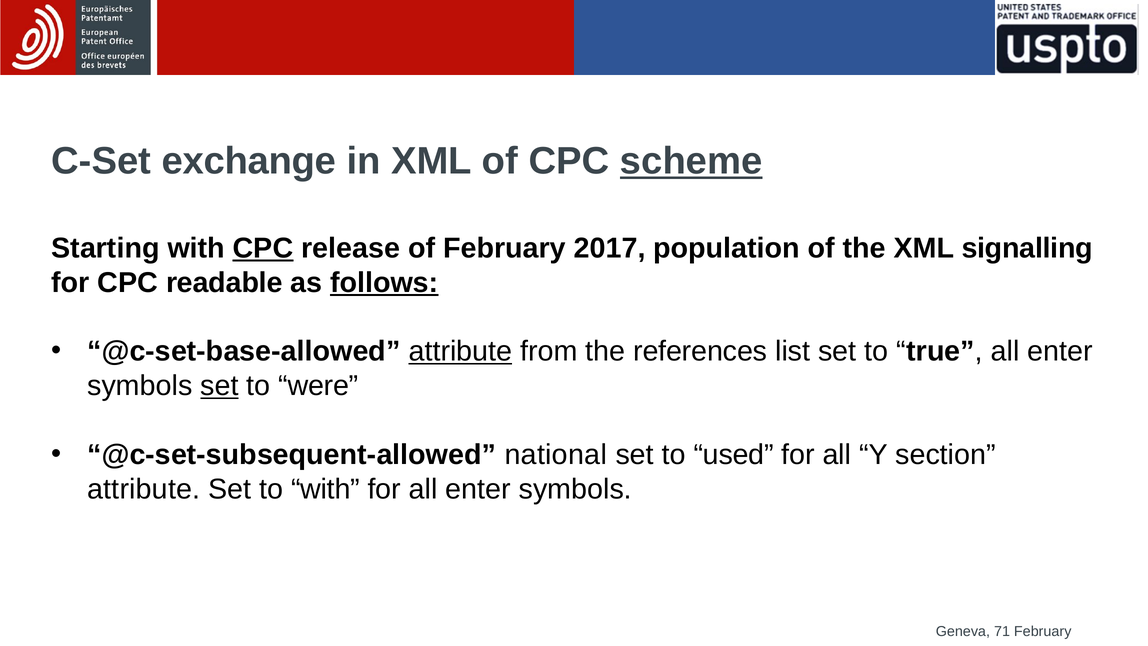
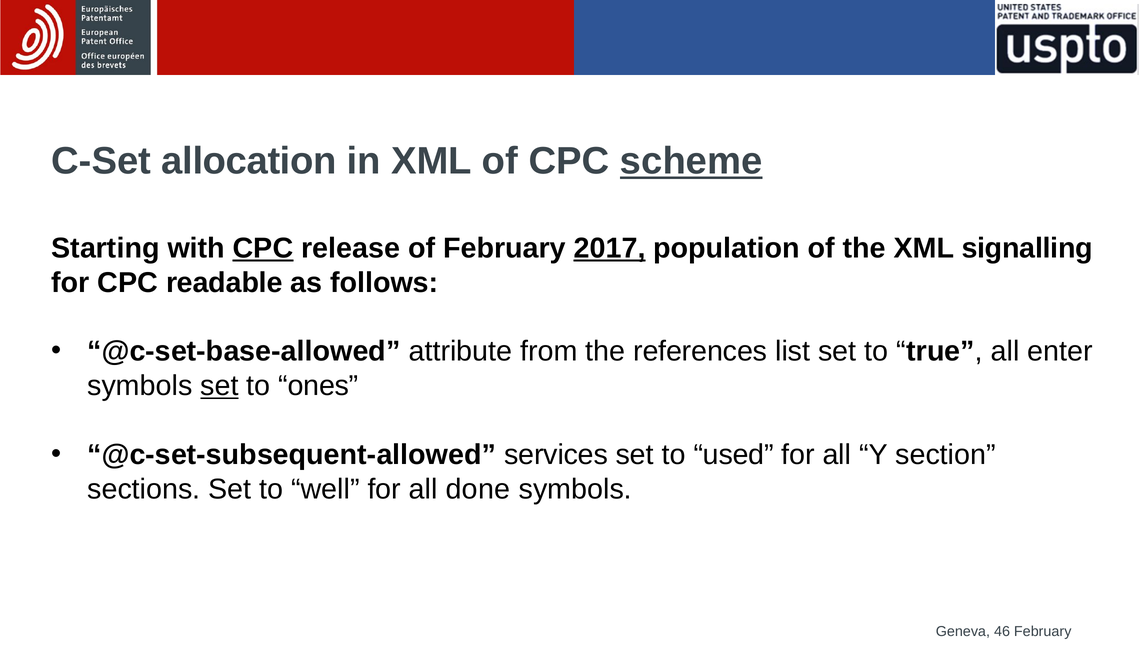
exchange: exchange -> allocation (249, 161)
2017 underline: none -> present (610, 248)
follows underline: present -> none (384, 282)
attribute underline: present -> none (460, 351)
were: were -> ones (318, 386)
national: national -> services (556, 455)
attribute: attribute -> sections (144, 489)
to with: with -> well (325, 489)
for all enter: enter -> done (478, 489)
71: 71 -> 46 (1002, 631)
